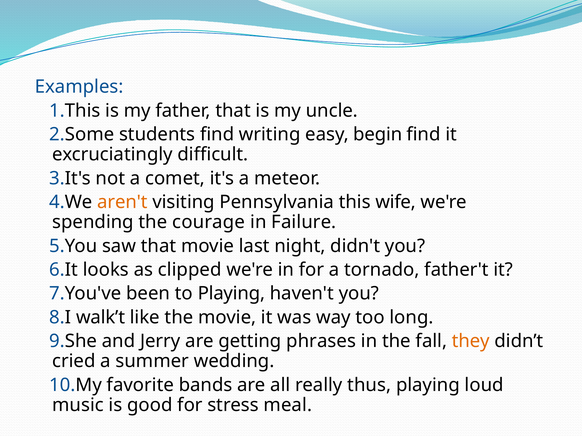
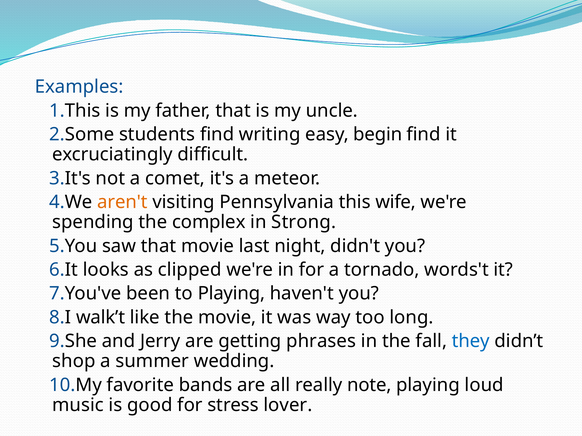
courage: courage -> complex (209, 222)
Failure: Failure -> Strong (304, 222)
father't: father't -> words't (457, 270)
they colour: orange -> blue (471, 342)
cried: cried -> shop (74, 362)
thus: thus -> note (369, 385)
meal: meal -> lover (288, 405)
